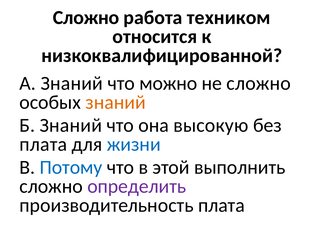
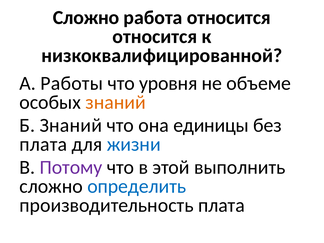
работа техником: техником -> относится (229, 18)
А Знаний: Знаний -> Работы (72, 83)
можно: можно -> уровня (168, 83)
не сложно: сложно -> объеме (259, 83)
высокую: высокую -> единицы (211, 125)
Потому colour: blue -> purple (71, 167)
определить colour: purple -> blue (137, 186)
